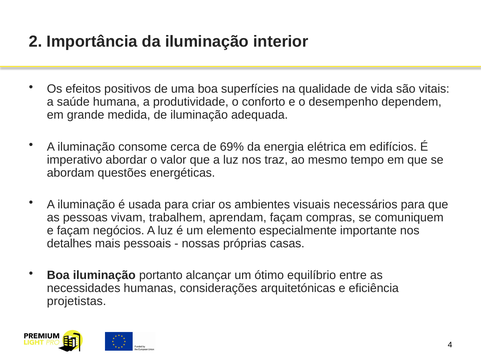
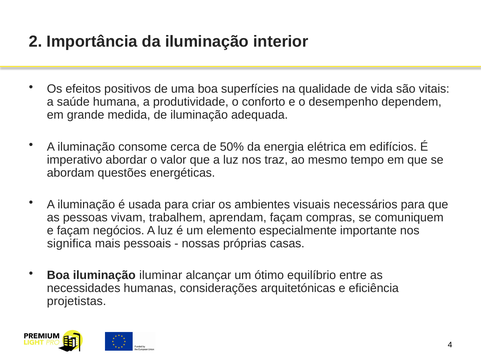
69%: 69% -> 50% (232, 147)
detalhes: detalhes -> significa (69, 243)
portanto: portanto -> iluminar (161, 275)
